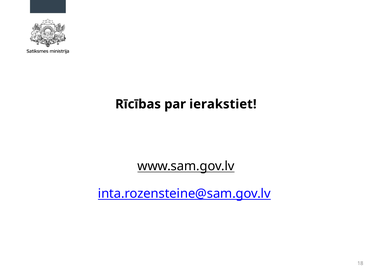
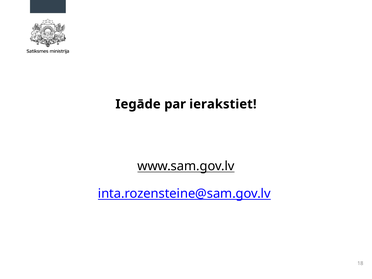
Rīcības: Rīcības -> Iegāde (138, 104)
